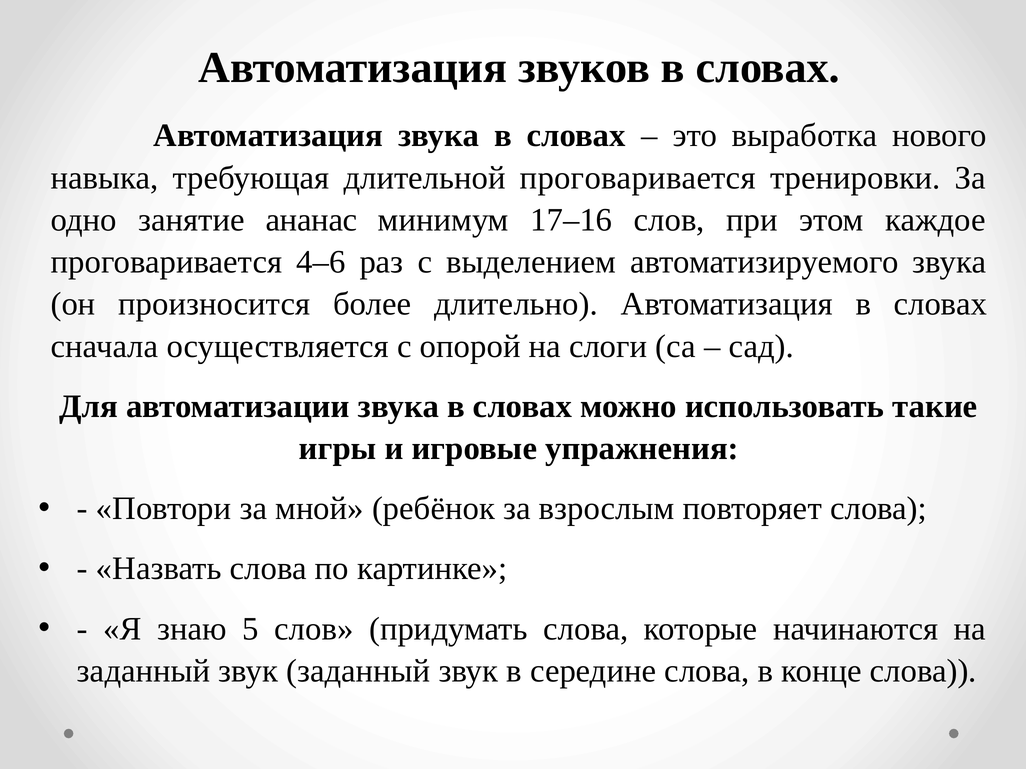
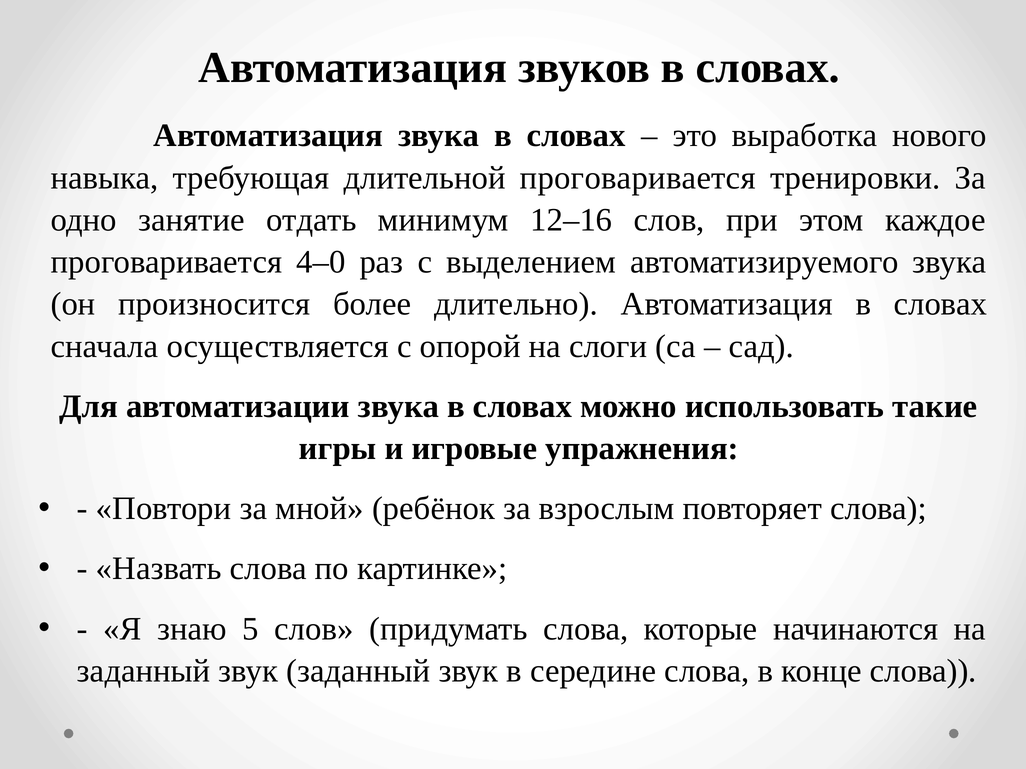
ананас: ананас -> отдать (311, 220)
17–16: 17–16 -> 12–16 (571, 220)
4–6: 4–6 -> 4–0 (321, 262)
